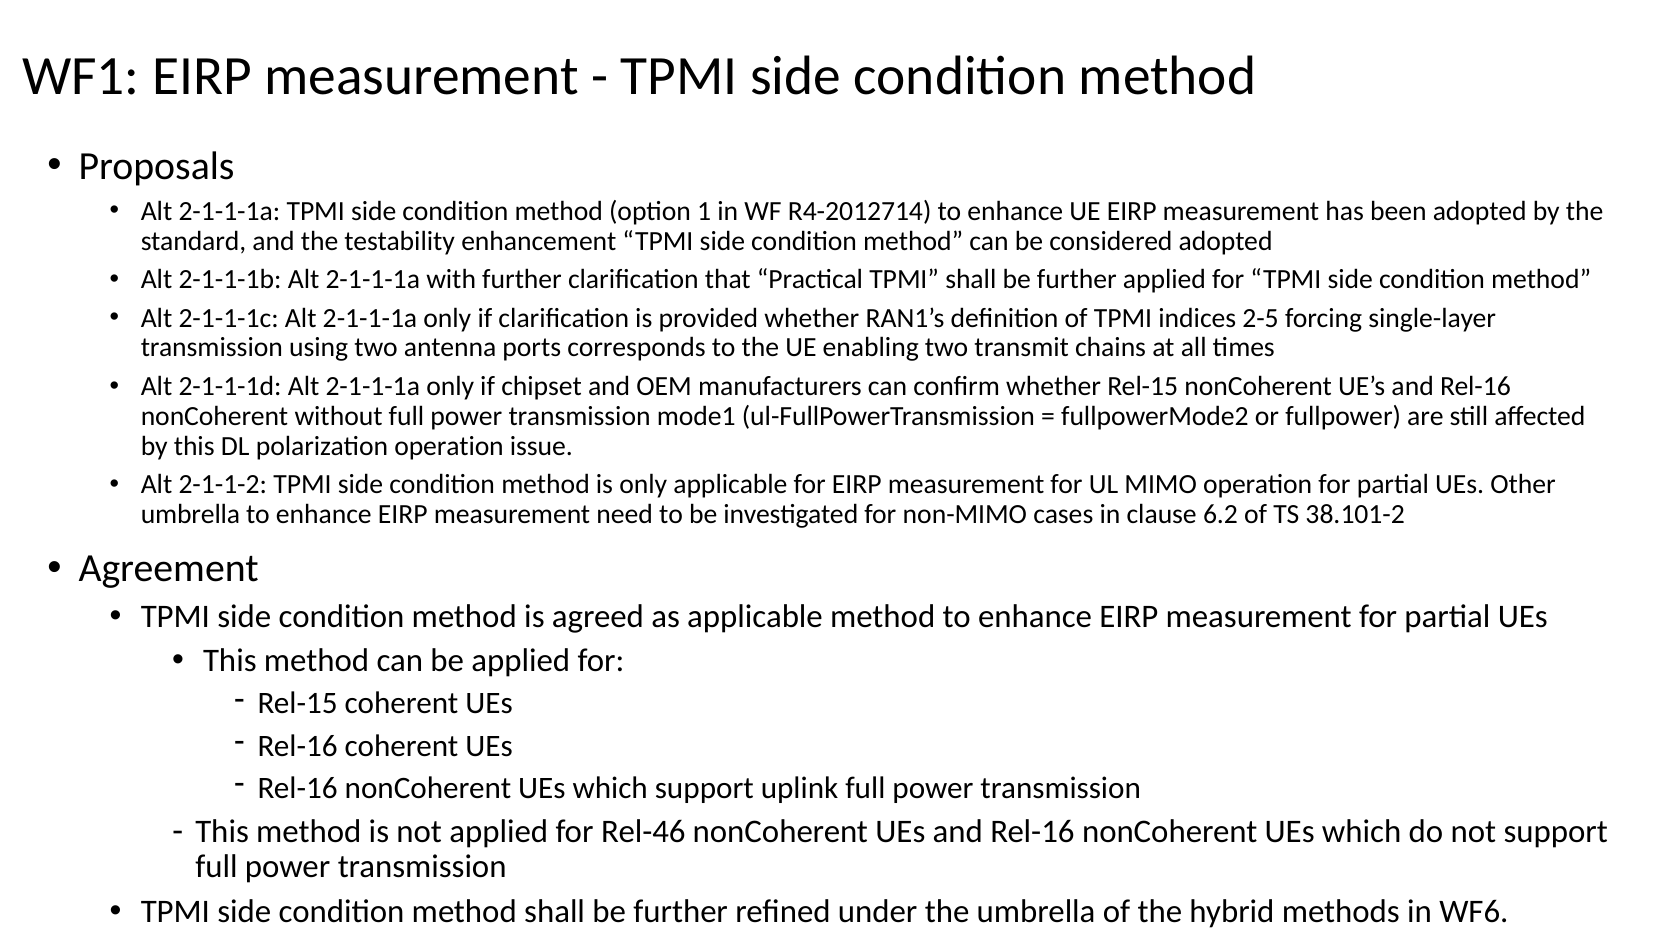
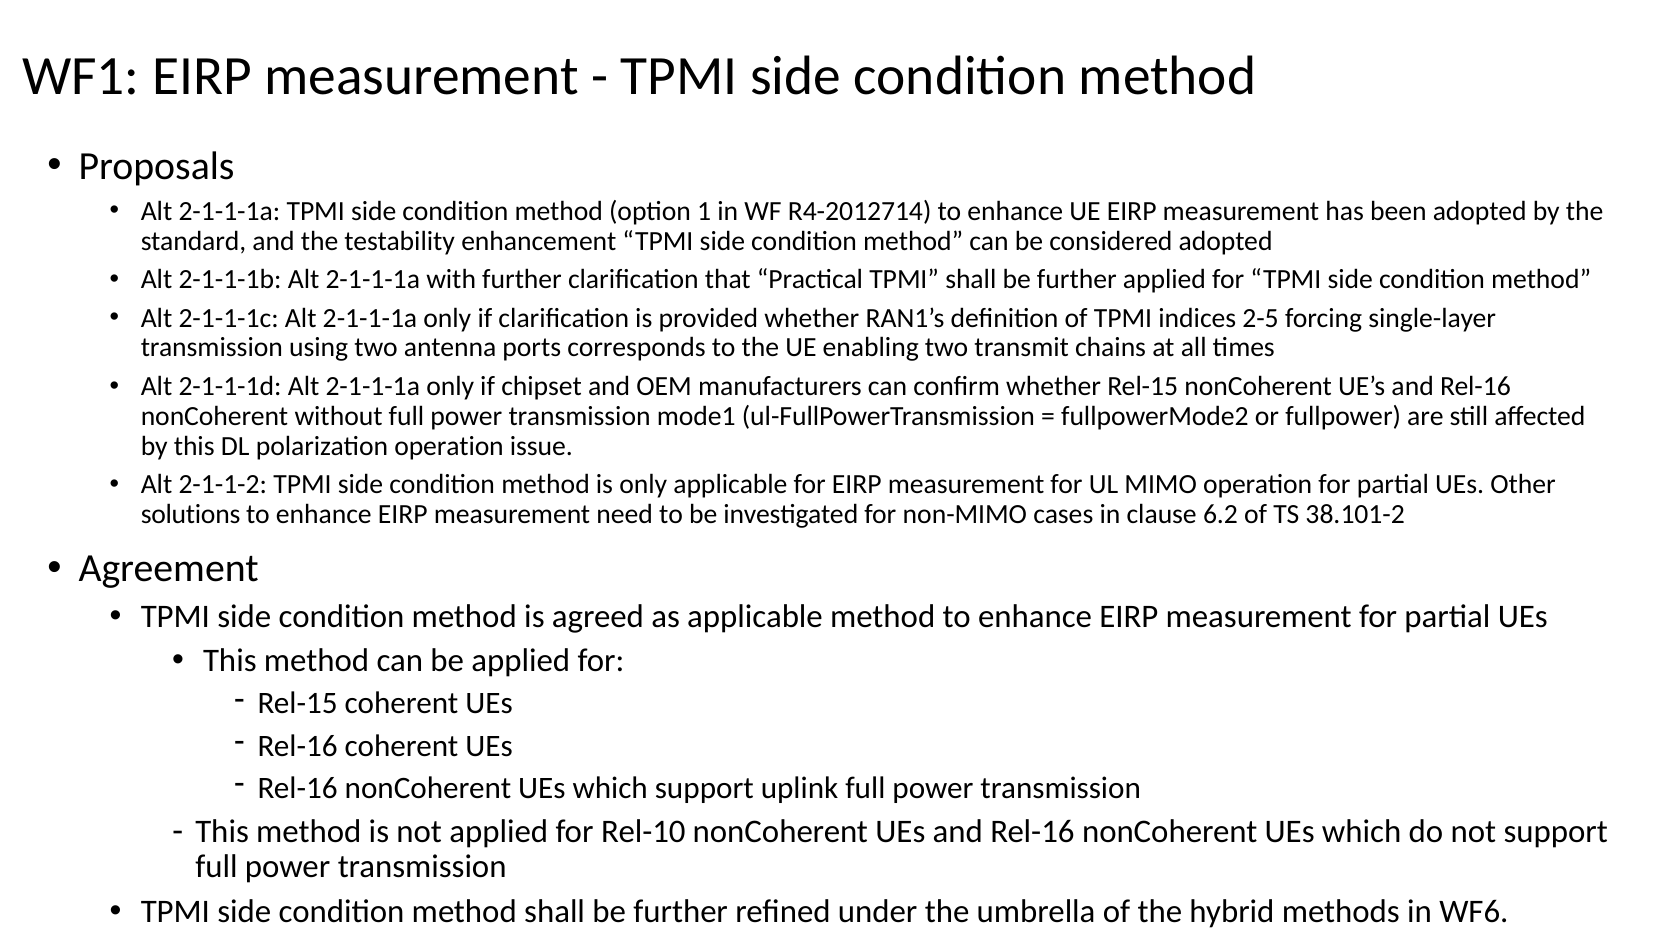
umbrella: umbrella -> solutions (191, 514)
Rel-46: Rel-46 -> Rel-10 (643, 831)
